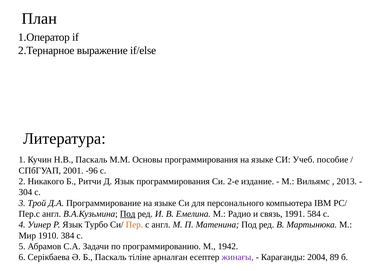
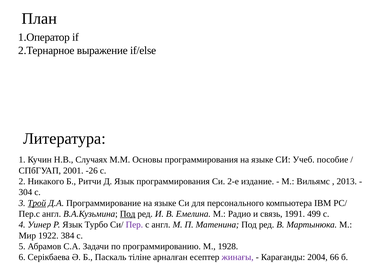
Н.В Паскаль: Паскаль -> Случаях (91, 160)
-96: -96 -> -26 (92, 170)
Трой underline: none -> present (37, 203)
584: 584 -> 499 (314, 214)
Пер colour: orange -> purple (134, 224)
1910: 1910 -> 1922 (48, 235)
1942: 1942 -> 1928 (228, 246)
89: 89 -> 66 (334, 257)
